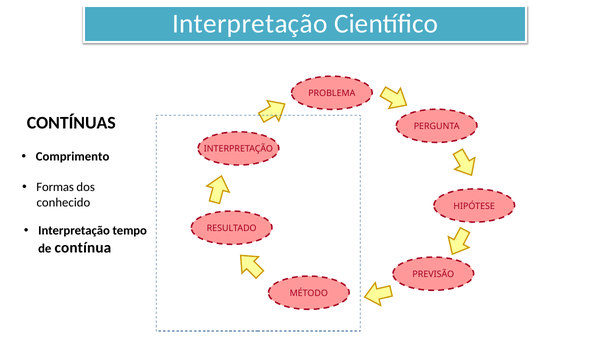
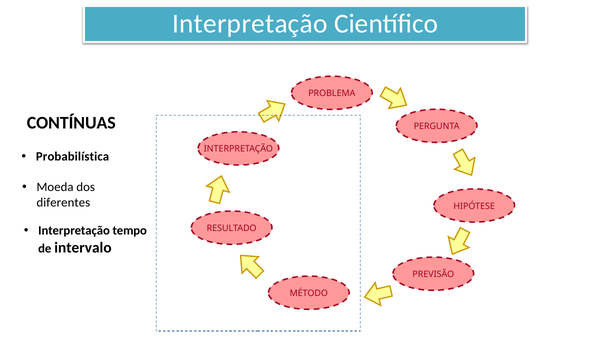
Comprimento: Comprimento -> Probabilística (73, 157)
Formas: Formas -> Moeda (55, 187)
conhecido: conhecido -> diferentes (63, 202)
contínua: contínua -> intervalo (83, 248)
